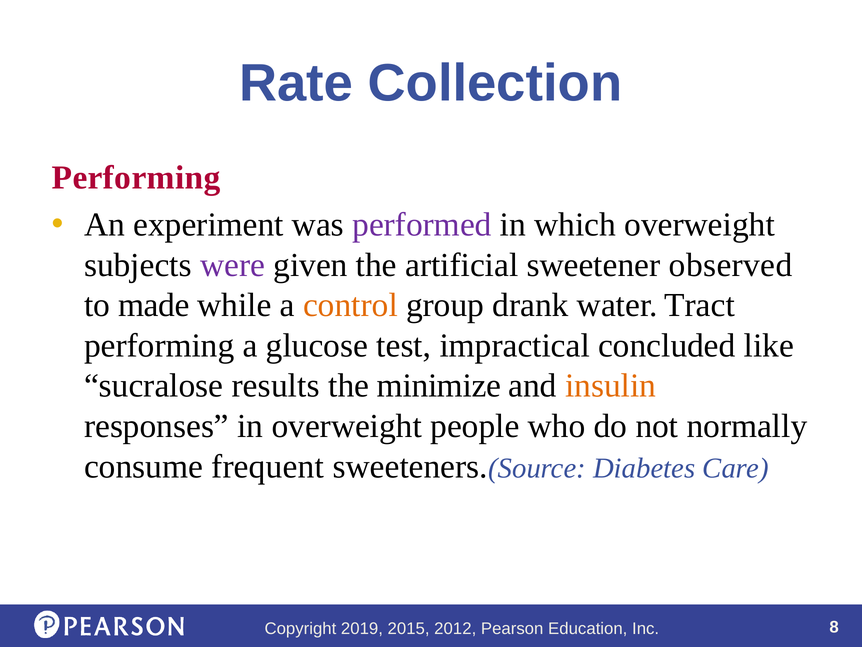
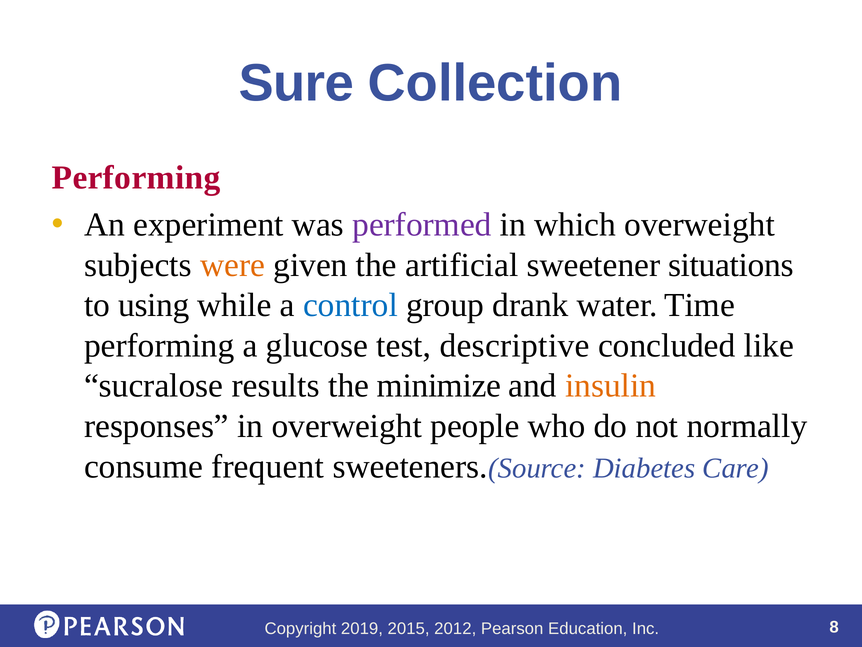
Rate: Rate -> Sure (296, 83)
were colour: purple -> orange (233, 265)
observed: observed -> situations (731, 265)
made: made -> using (154, 305)
control colour: orange -> blue (350, 305)
Tract: Tract -> Time (700, 305)
impractical: impractical -> descriptive (515, 345)
